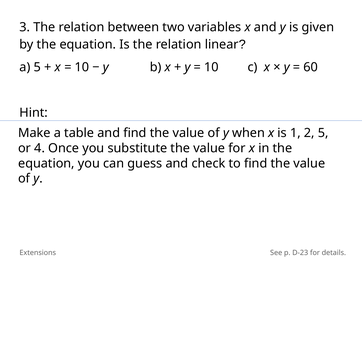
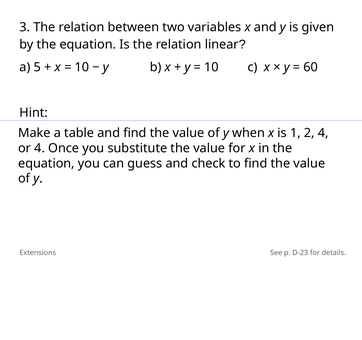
2 5: 5 -> 4 (323, 133)
